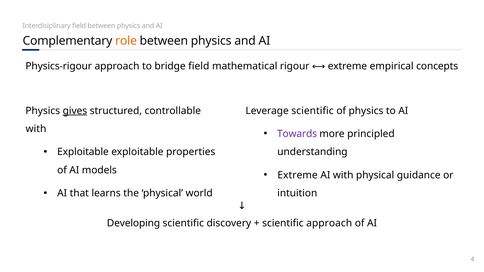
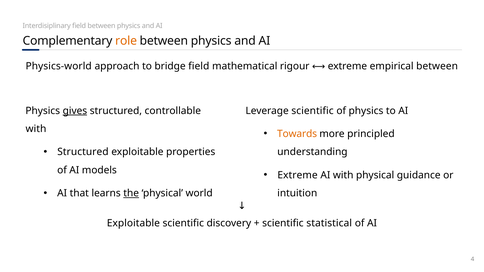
Physics-rigour: Physics-rigour -> Physics-world (59, 66)
empirical concepts: concepts -> between (437, 66)
Towards colour: purple -> orange (297, 134)
Exploitable: Exploitable -> Structured (83, 152)
the underline: none -> present (131, 193)
Developing: Developing -> Exploitable (133, 223)
scientific approach: approach -> statistical (329, 223)
